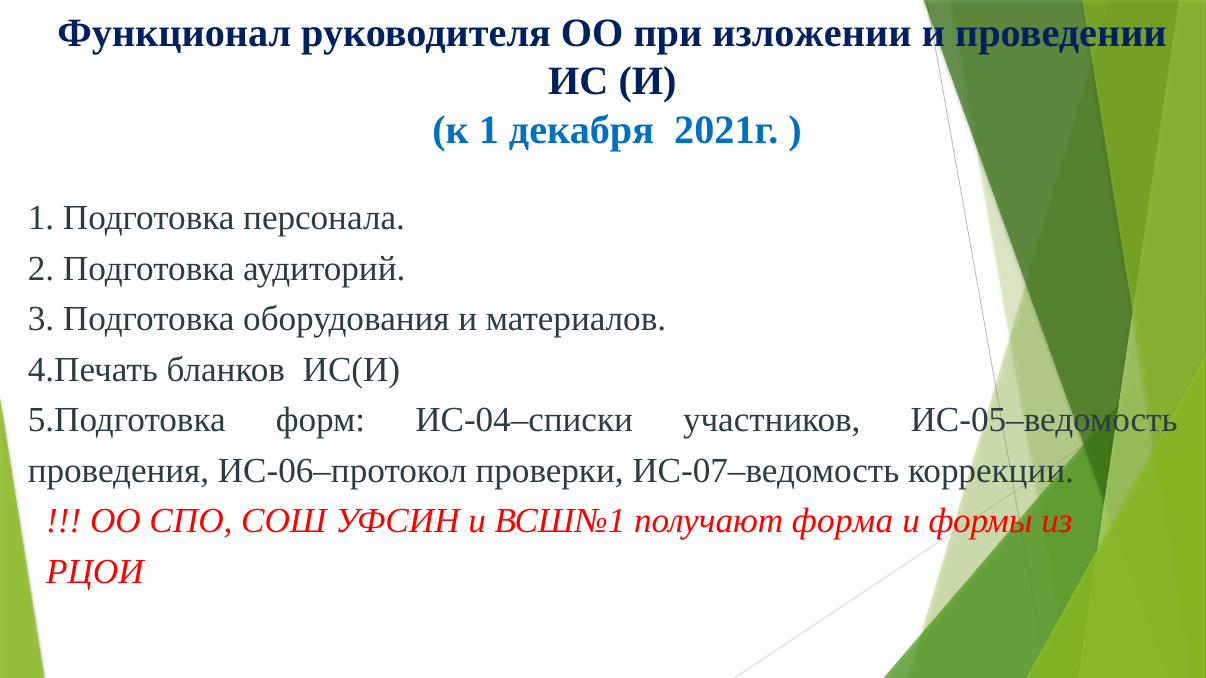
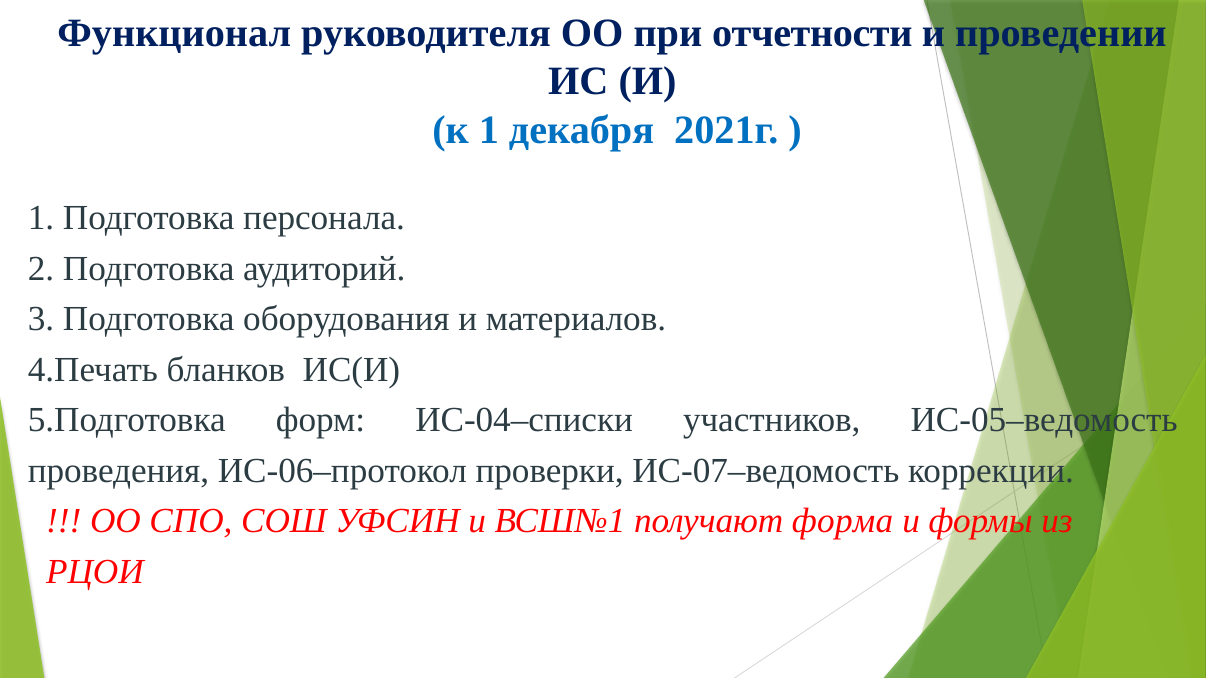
изложении: изложении -> отчетности (812, 33)
